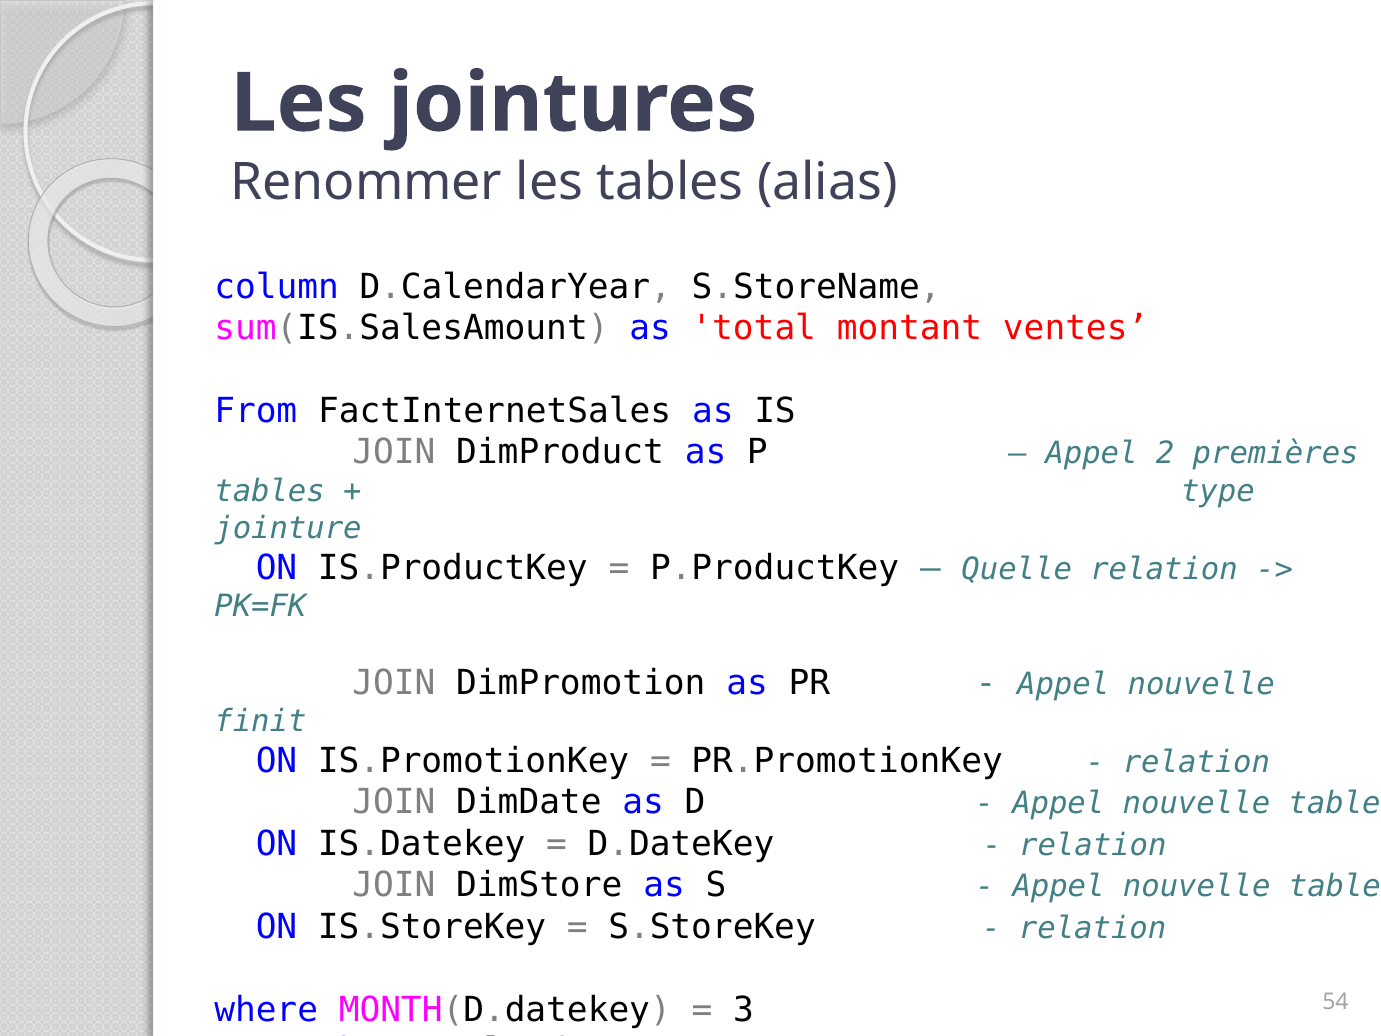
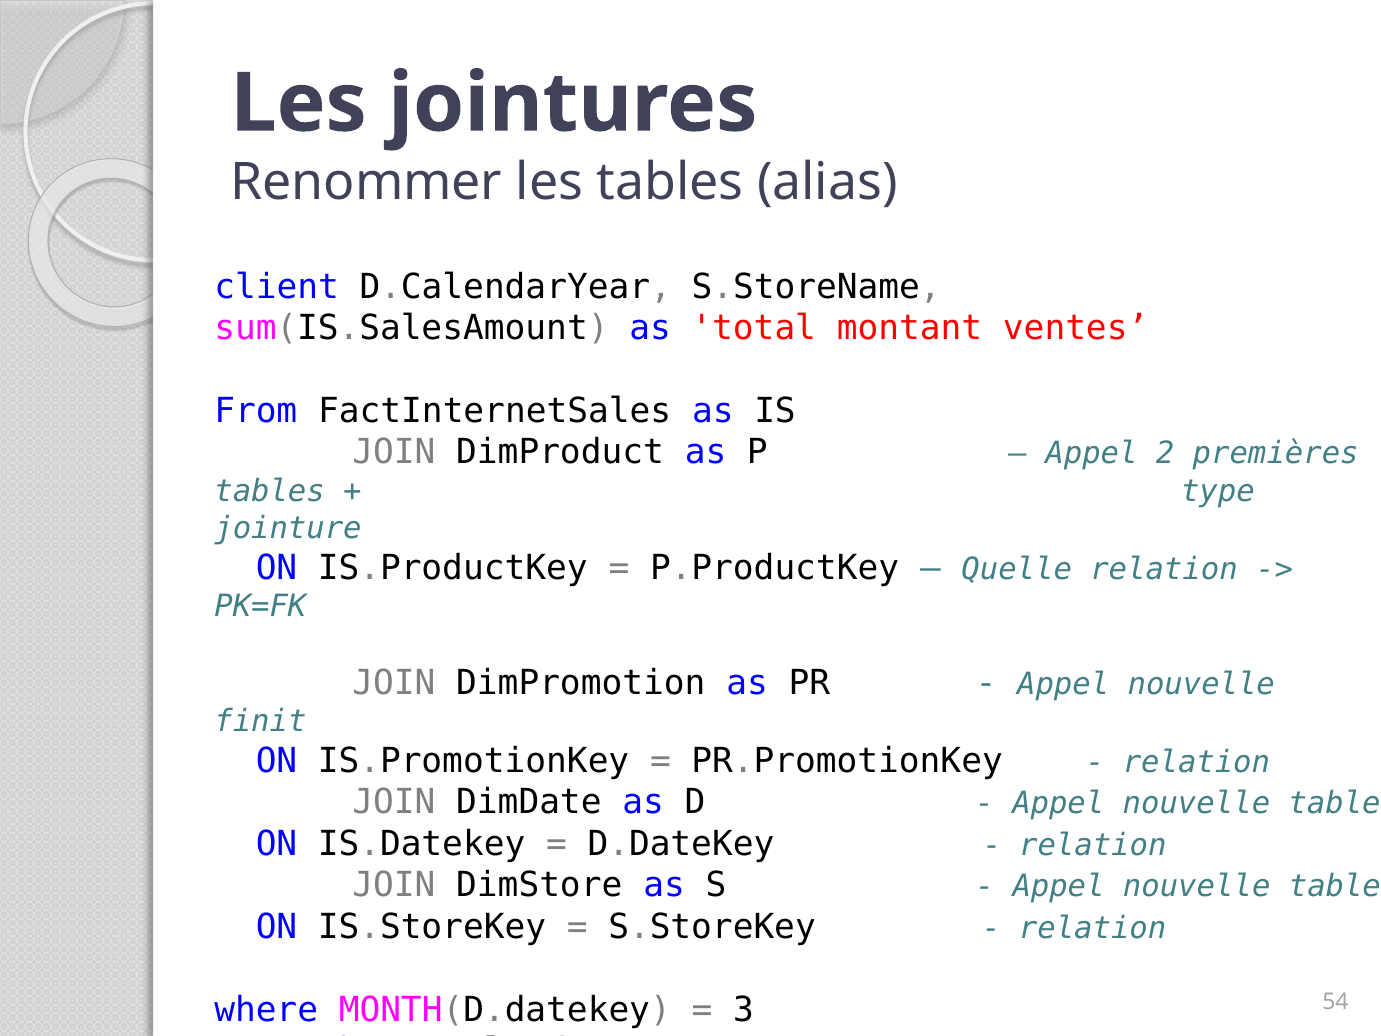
column: column -> client (277, 287)
